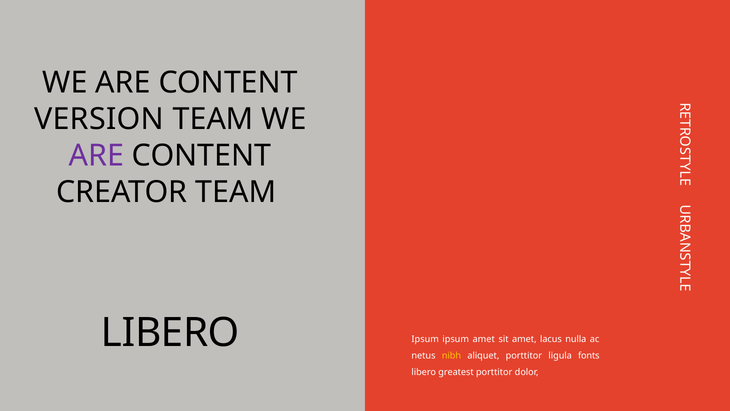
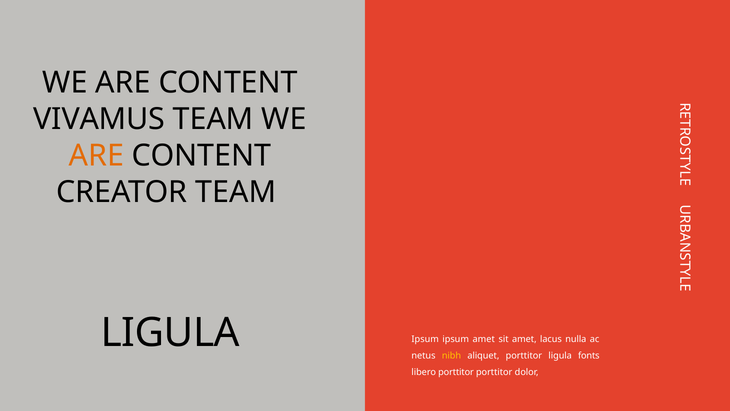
VERSION: VERSION -> VIVAMUS (99, 119)
ARE colour: purple -> orange (96, 156)
LIBERO: LIBERO -> LIGULA (170, 332)
libero greatest: greatest -> porttitor (456, 372)
